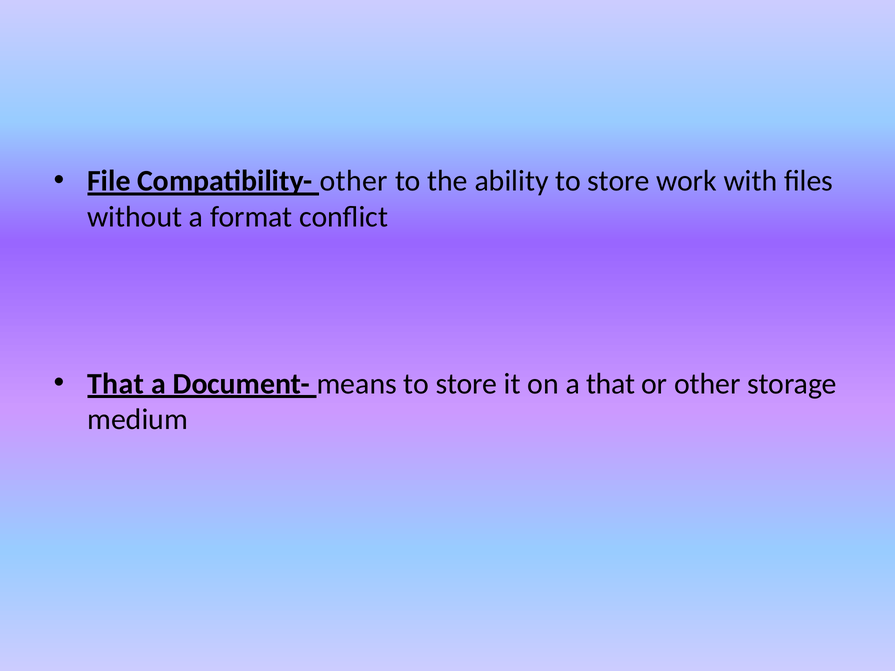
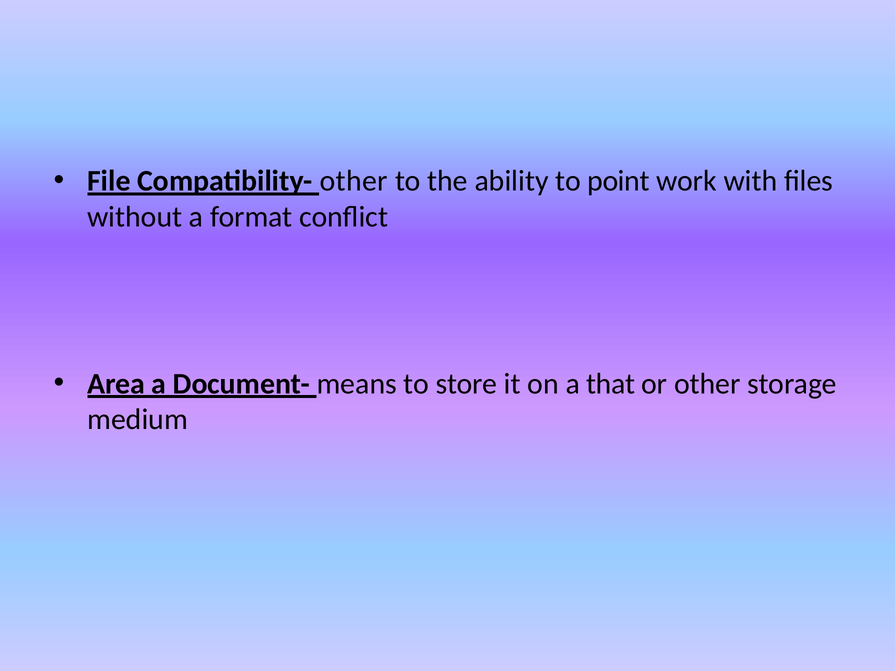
ability to store: store -> point (618, 181)
That: That -> Area (116, 384)
